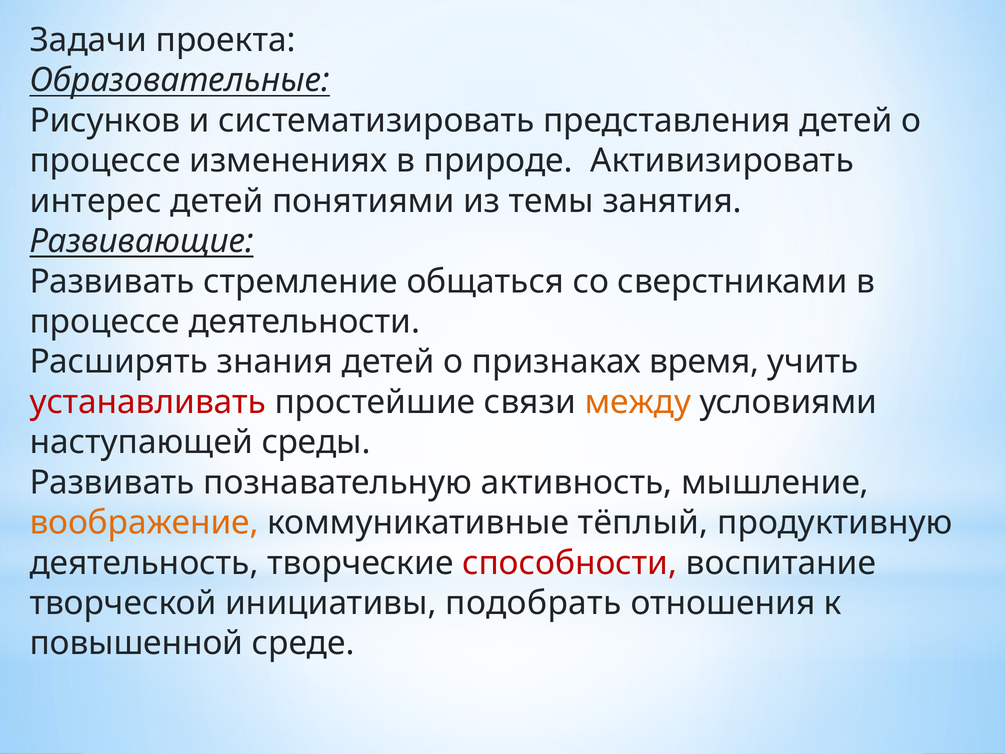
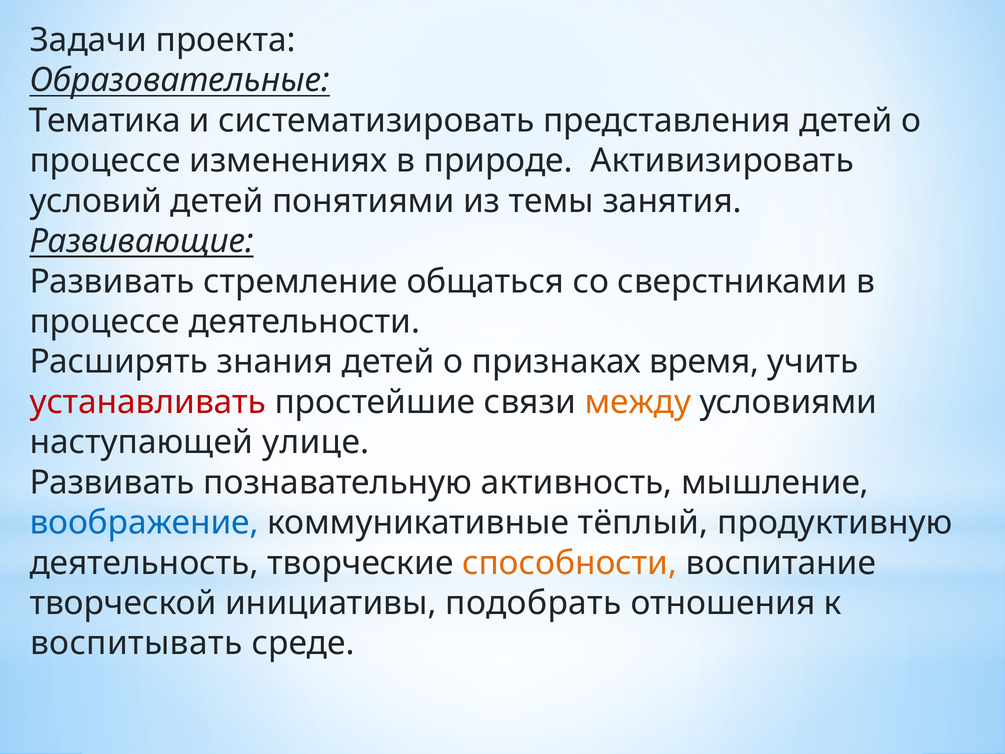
Рисунков: Рисунков -> Тематика (105, 121)
интерес: интерес -> условий (96, 201)
среды: среды -> улице (316, 442)
воображение colour: orange -> blue (144, 523)
способности colour: red -> orange (570, 563)
повышенной: повышенной -> воспитывать (136, 643)
